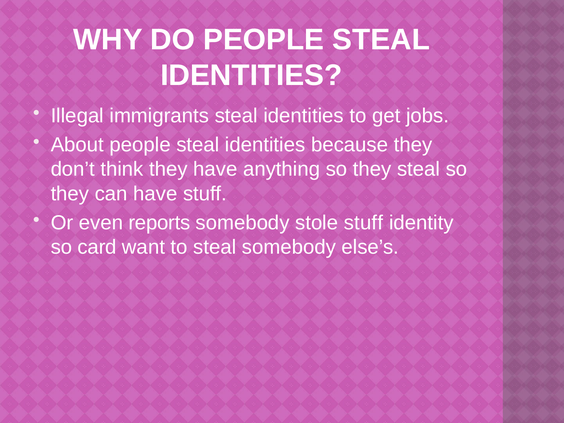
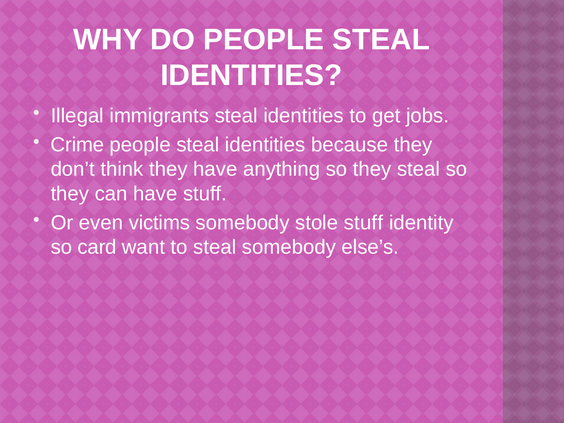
About: About -> Crime (77, 145)
reports: reports -> victims (159, 223)
